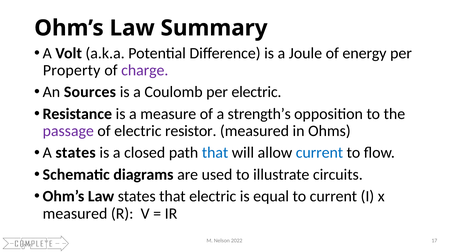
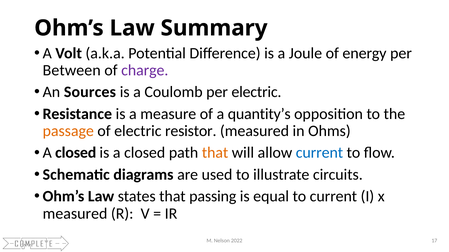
Property: Property -> Between (72, 70)
strength’s: strength’s -> quantity’s (259, 114)
passage colour: purple -> orange (68, 131)
states: states -> closed (76, 153)
that colour: blue -> orange (215, 153)
that electric: electric -> passing (213, 197)
